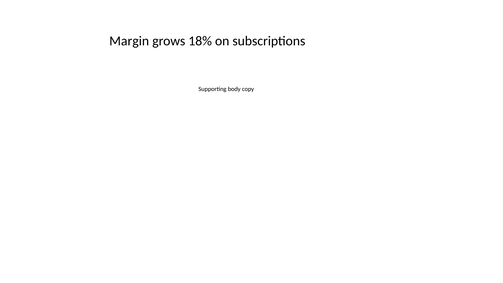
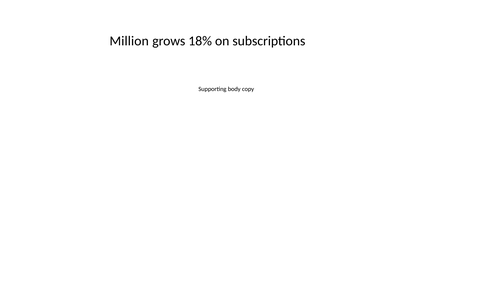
Margin: Margin -> Million (129, 41)
